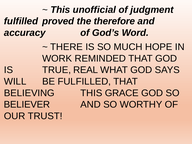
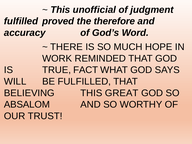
REAL: REAL -> FACT (86, 70)
GRACE: GRACE -> GREAT (122, 93)
BELIEVER: BELIEVER -> ABSALOM (27, 105)
